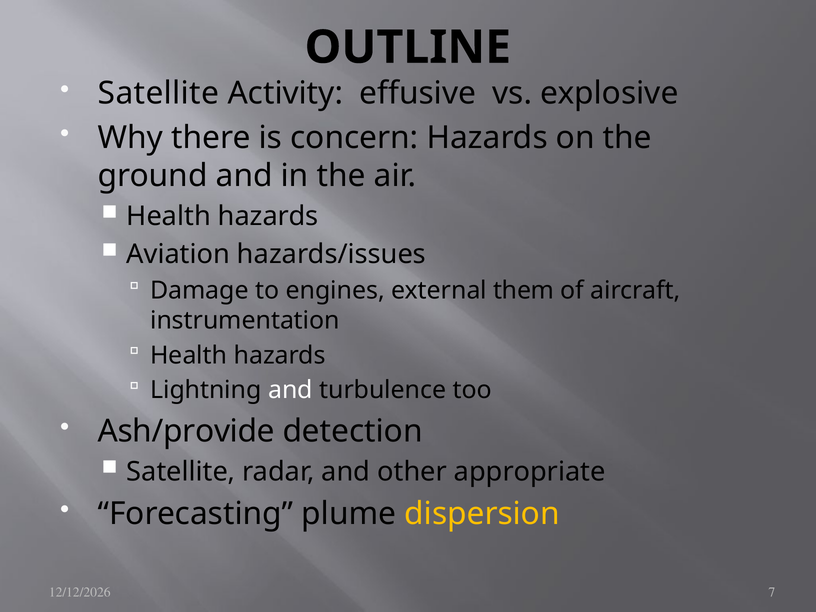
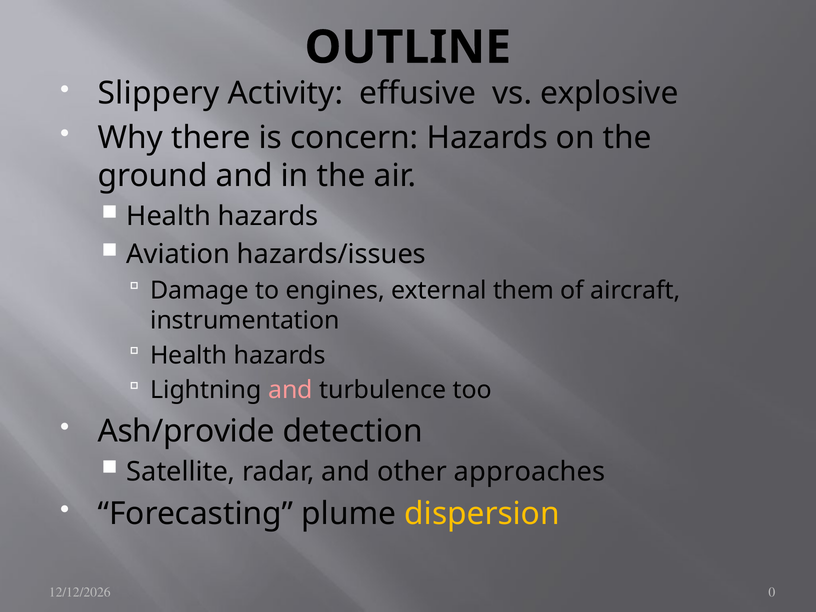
Satellite: Satellite -> Slippery (159, 93)
and colour: white -> pink (290, 390)
appropriate: appropriate -> approaches (530, 472)
7: 7 -> 0 (772, 592)
